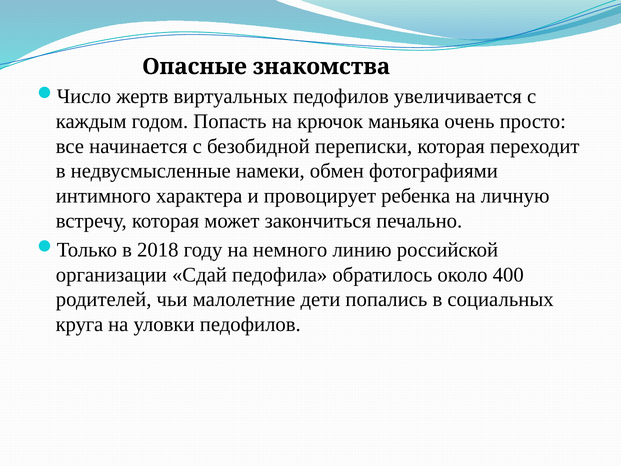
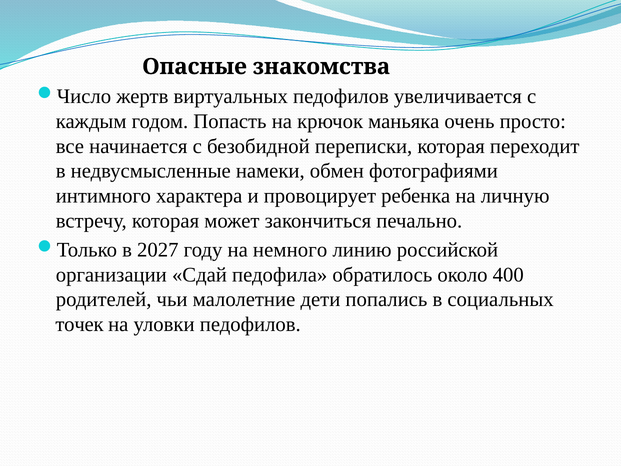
2018: 2018 -> 2027 (158, 250)
круга: круга -> точек (79, 324)
